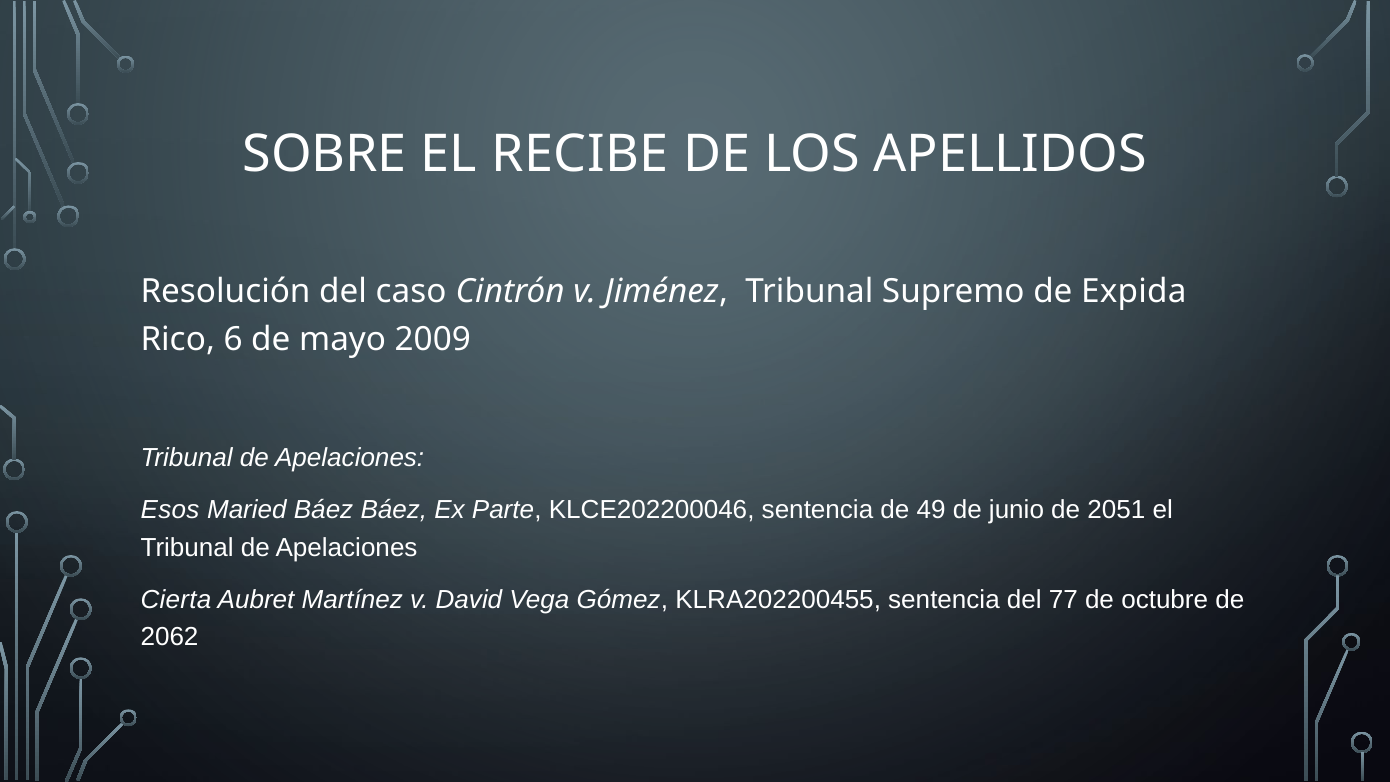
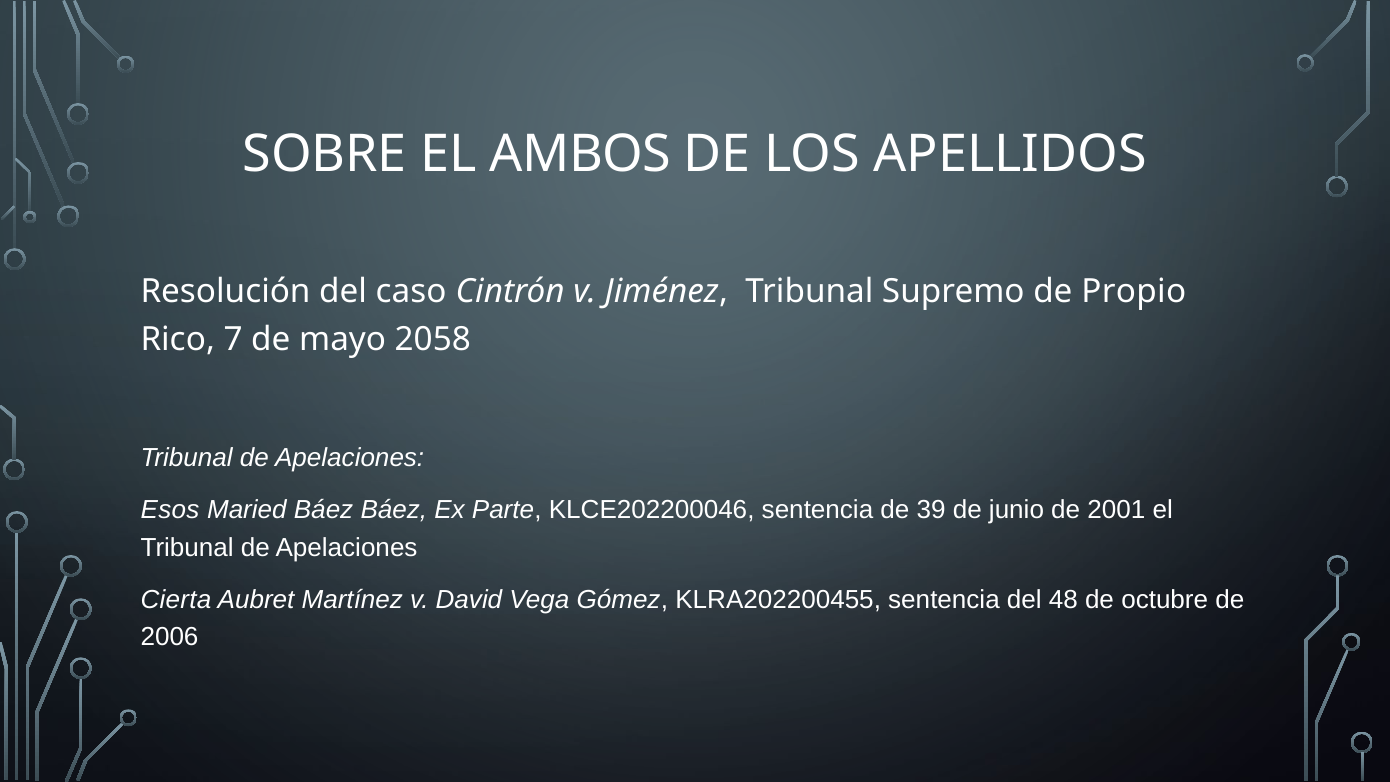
RECIBE: RECIBE -> AMBOS (580, 154)
Expida: Expida -> Propio (1134, 292)
6: 6 -> 7 (233, 340)
2009: 2009 -> 2058 (433, 340)
49: 49 -> 39 (931, 510)
2051: 2051 -> 2001 (1116, 510)
77: 77 -> 48 (1063, 600)
2062: 2062 -> 2006 (170, 637)
